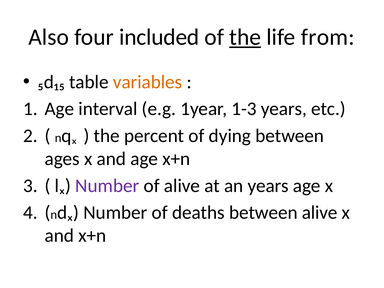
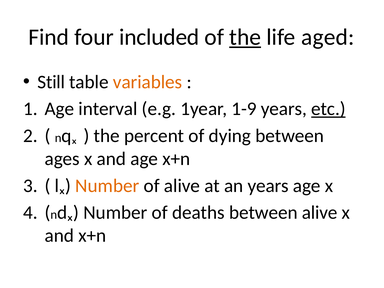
Also: Also -> Find (49, 37)
from: from -> aged (328, 37)
₅d₁₅: ₅d₁₅ -> Still (51, 82)
1-3: 1-3 -> 1-9 (244, 109)
etc underline: none -> present (328, 109)
Number colour: purple -> orange (107, 186)
